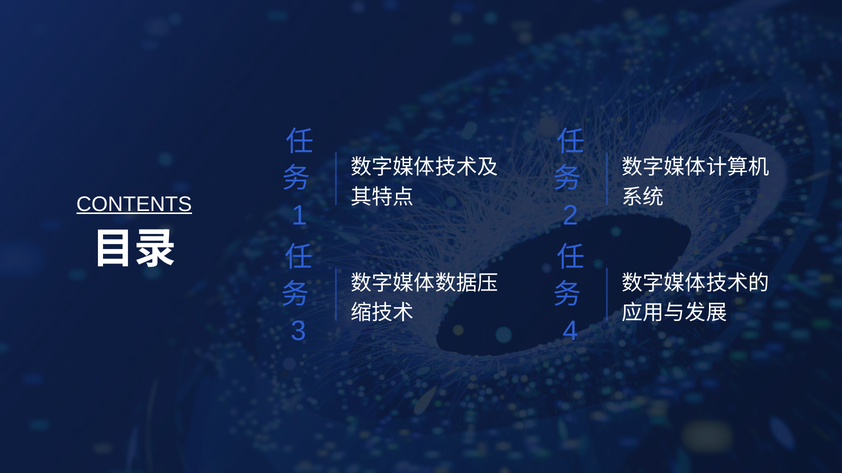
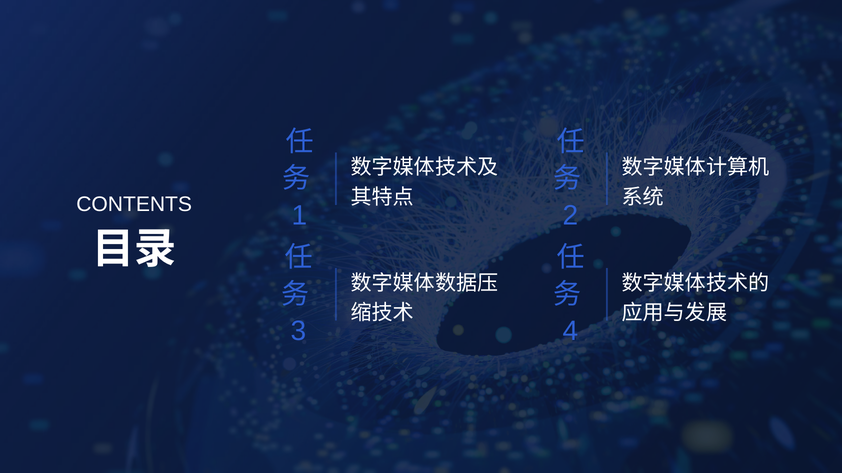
CONTENTS underline: present -> none (134, 205)
